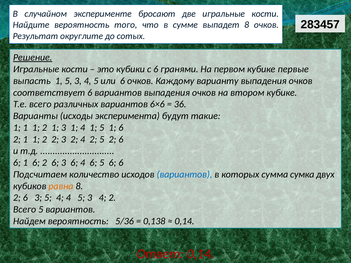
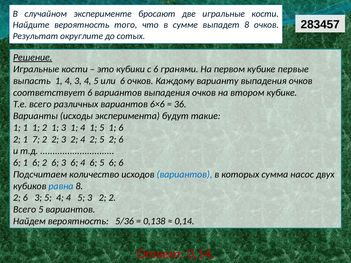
выпасть 1 5: 5 -> 4 (68, 81)
2 1 1: 1 -> 7 (36, 139)
сумка: сумка -> насос (302, 175)
равна colour: orange -> blue (61, 186)
4 5 3 4: 4 -> 2 (103, 198)
